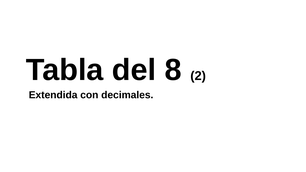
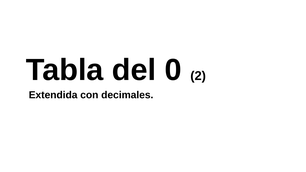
8: 8 -> 0 (173, 70)
